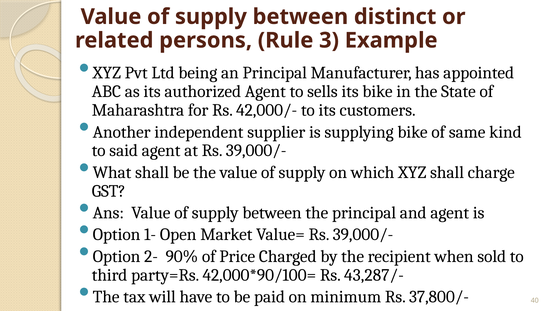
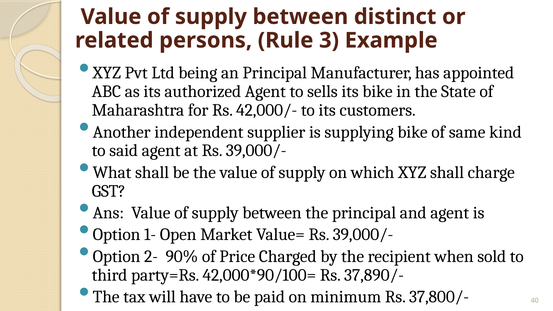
43,287/-: 43,287/- -> 37,890/- (374, 275)
